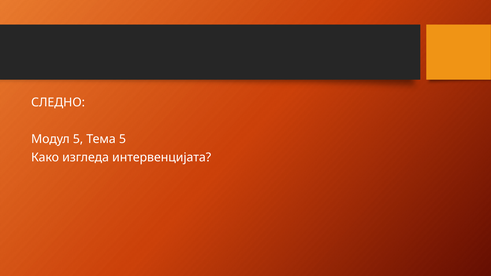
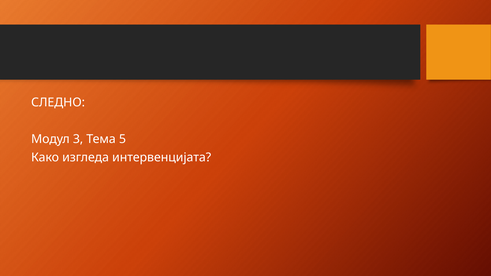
Модул 5: 5 -> 3 (78, 139)
